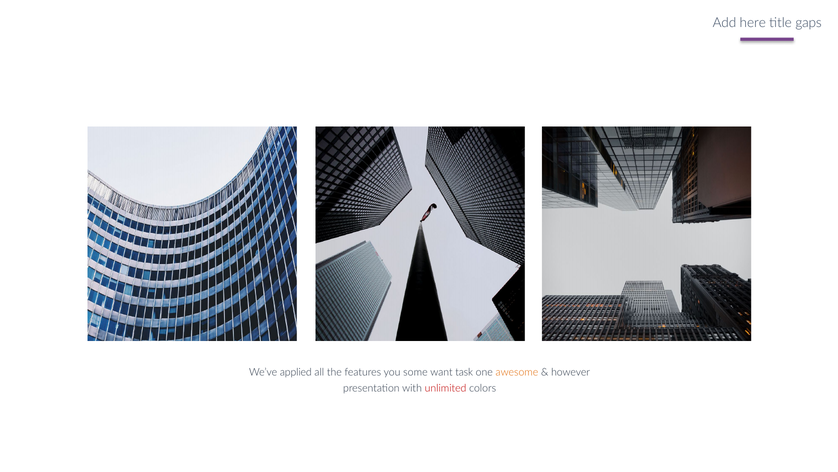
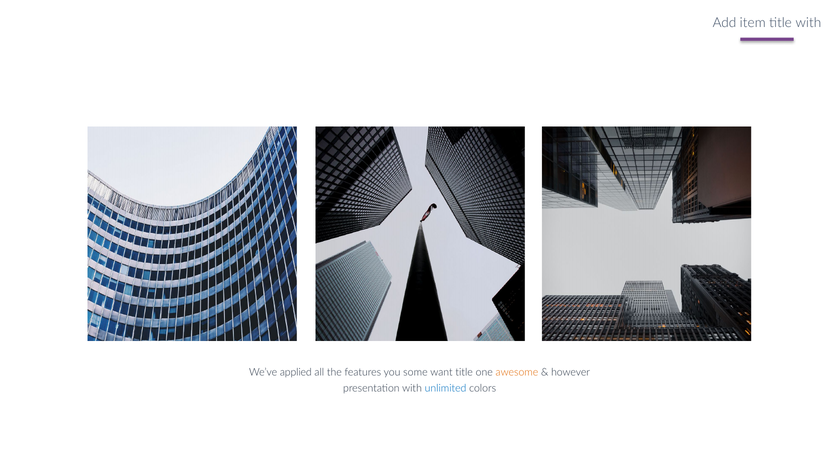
here: here -> item (753, 23)
title gaps: gaps -> with (808, 23)
want task: task -> title (464, 372)
unlimited colour: red -> blue (446, 388)
